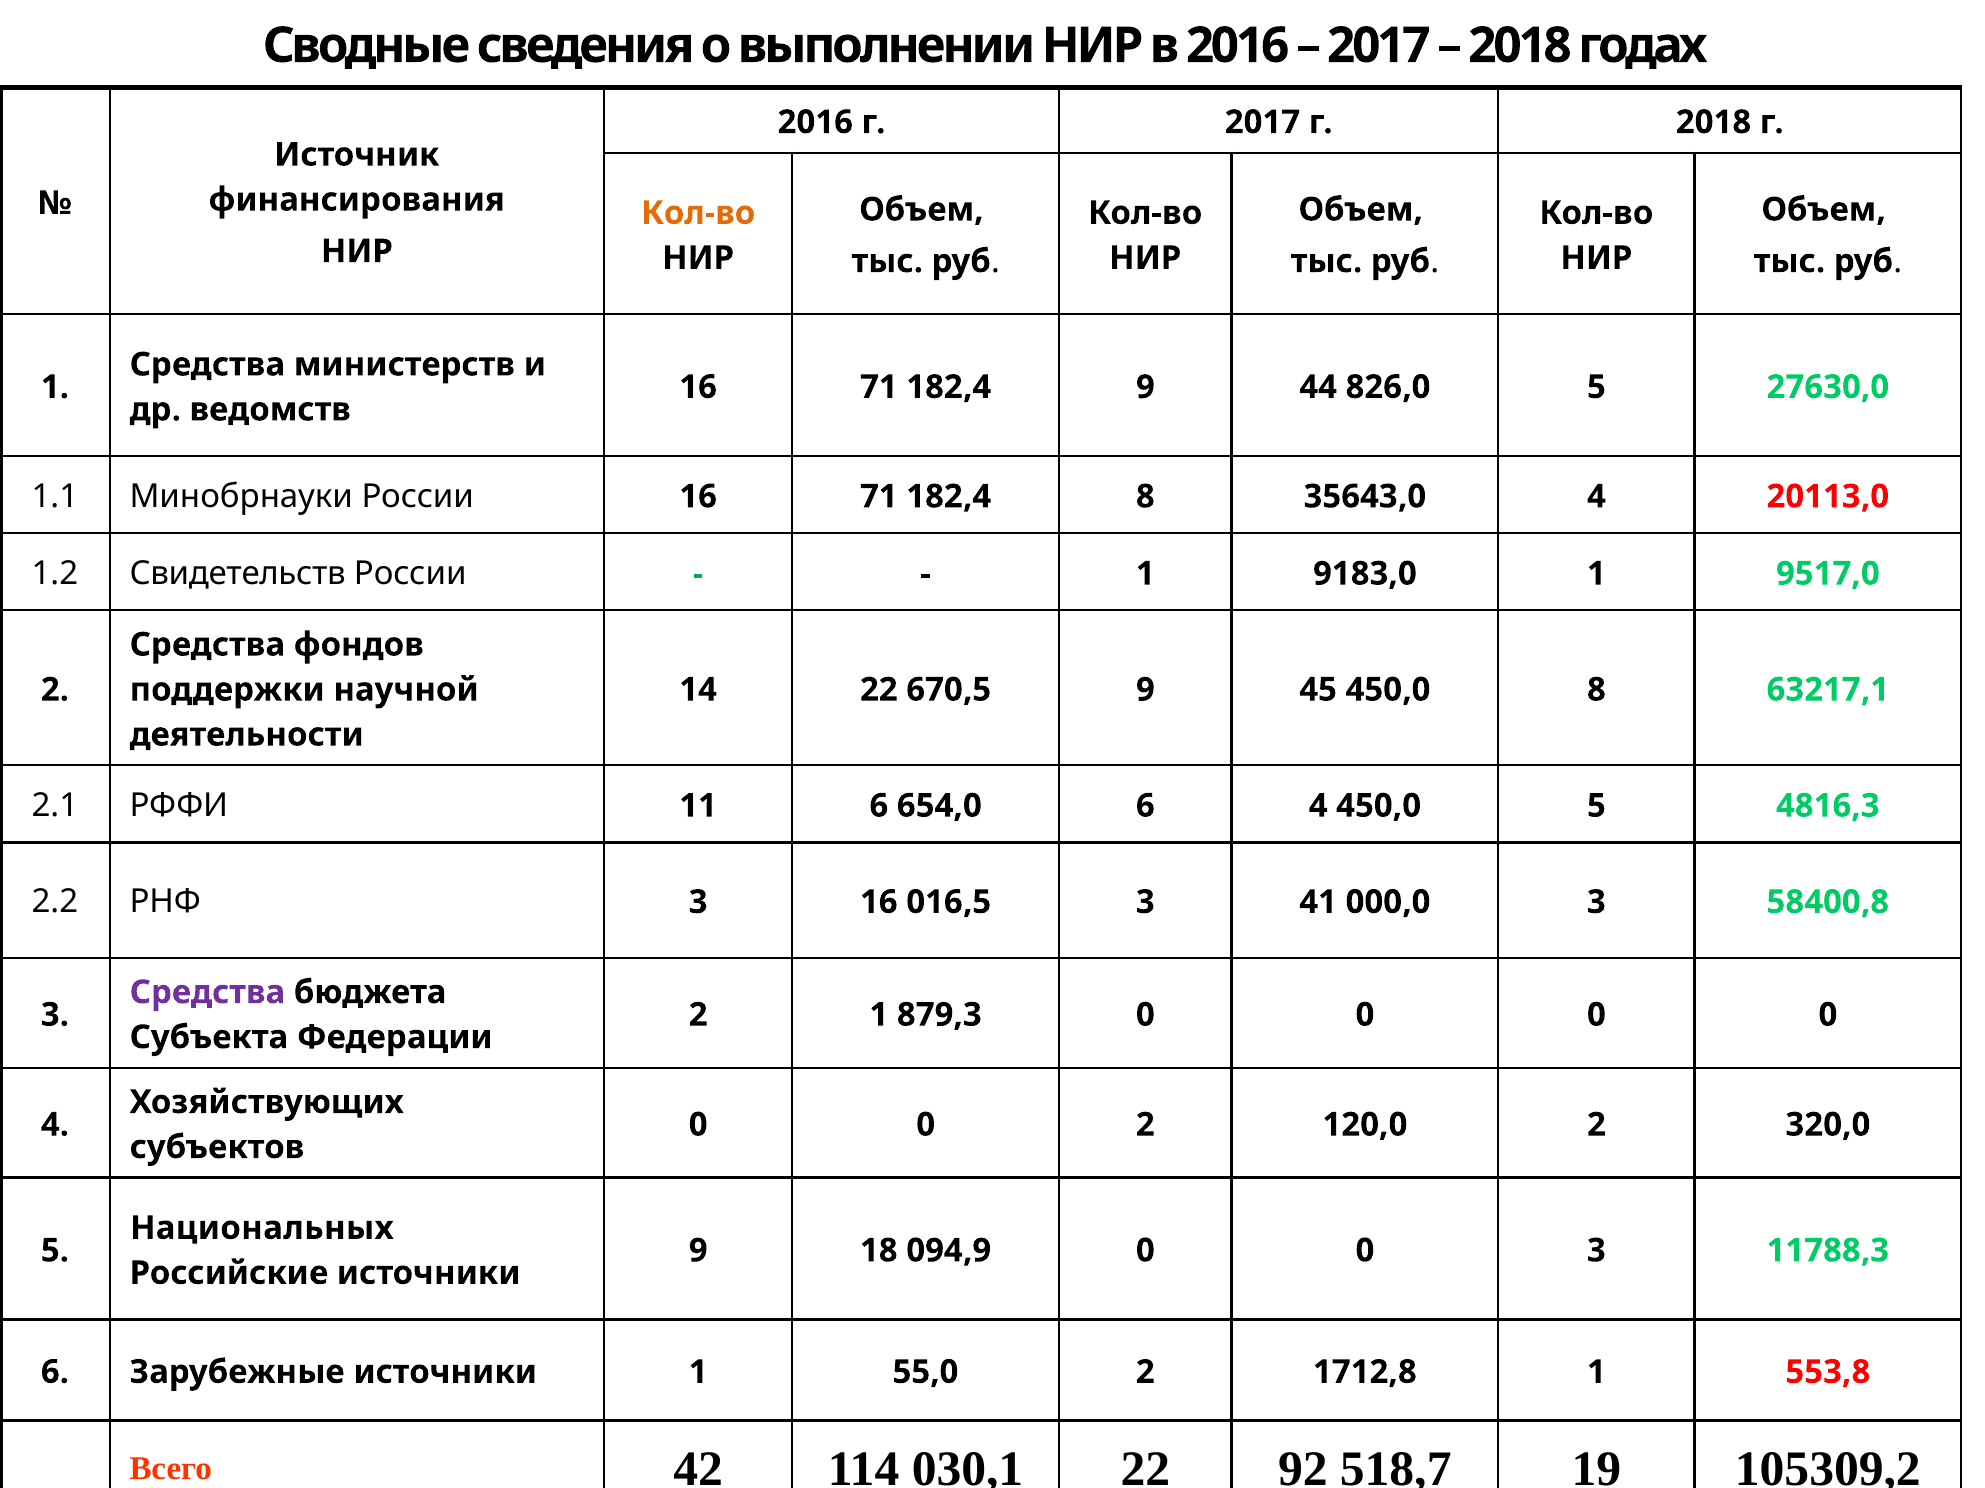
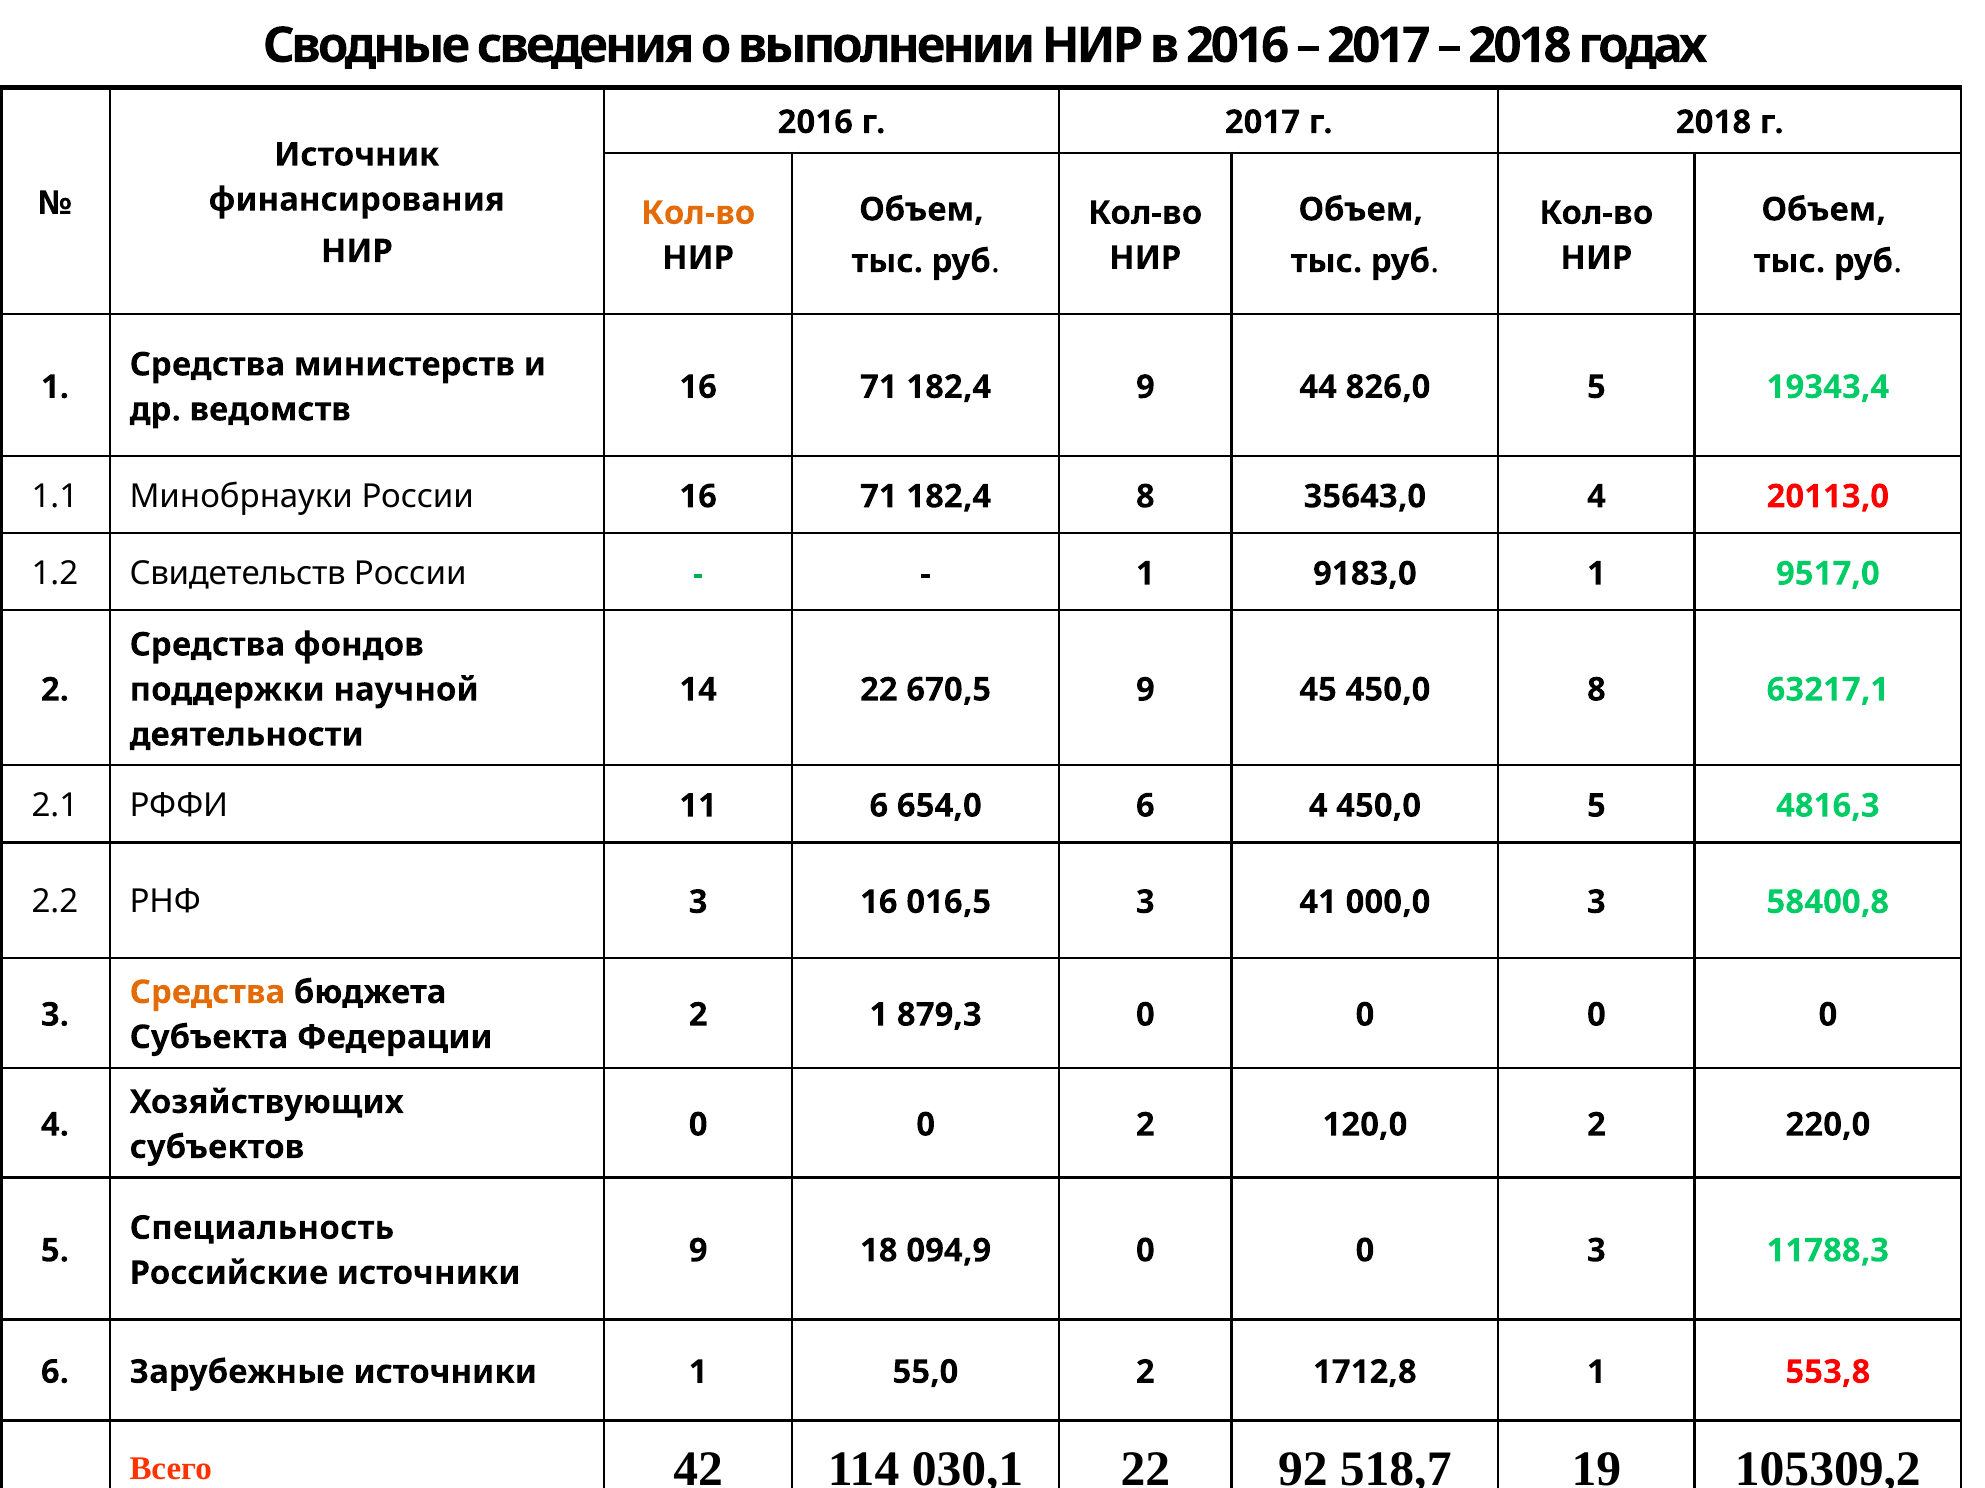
27630,0: 27630,0 -> 19343,4 (1828, 387)
Средства colour: purple -> orange (207, 993)
320,0: 320,0 -> 220,0 (1828, 1125)
Национальных: Национальных -> Специальность (262, 1229)
